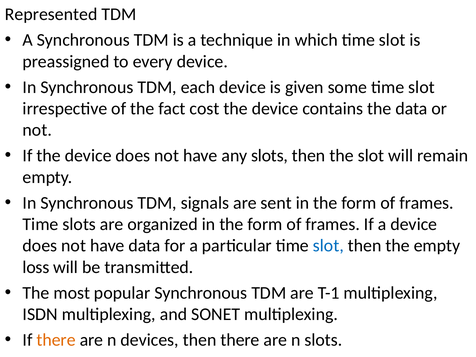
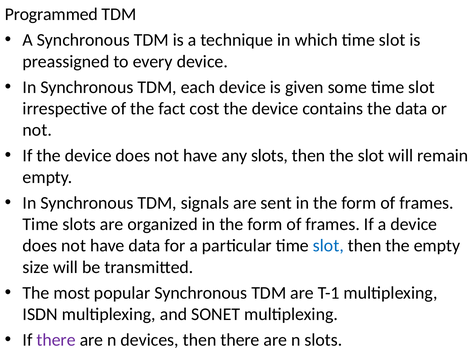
Represented: Represented -> Programmed (51, 14)
loss: loss -> size (36, 267)
there colour: orange -> purple (56, 340)
